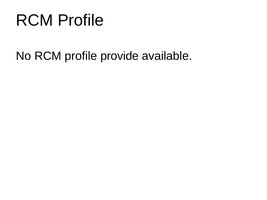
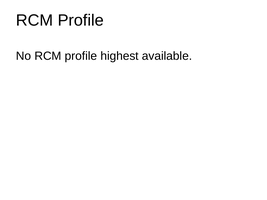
provide: provide -> highest (120, 56)
